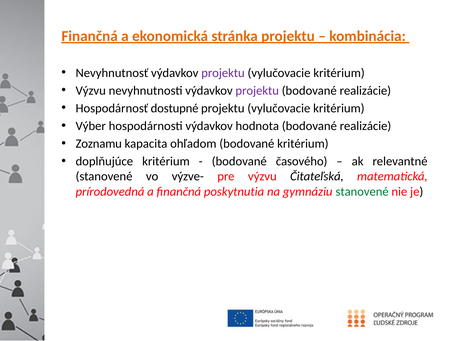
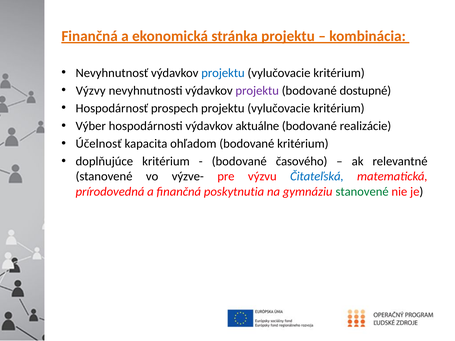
projektu colour: purple -> blue (223, 73)
Výzvu: Výzvu -> Výzvy (91, 91)
realizácie: realizácie -> dostupné (365, 91)
dostupné: dostupné -> prospech (175, 108)
hodnota: hodnota -> aktuálne (257, 126)
Zoznamu: Zoznamu -> Účelnosť (99, 144)
Čitateľská colour: black -> blue (317, 177)
